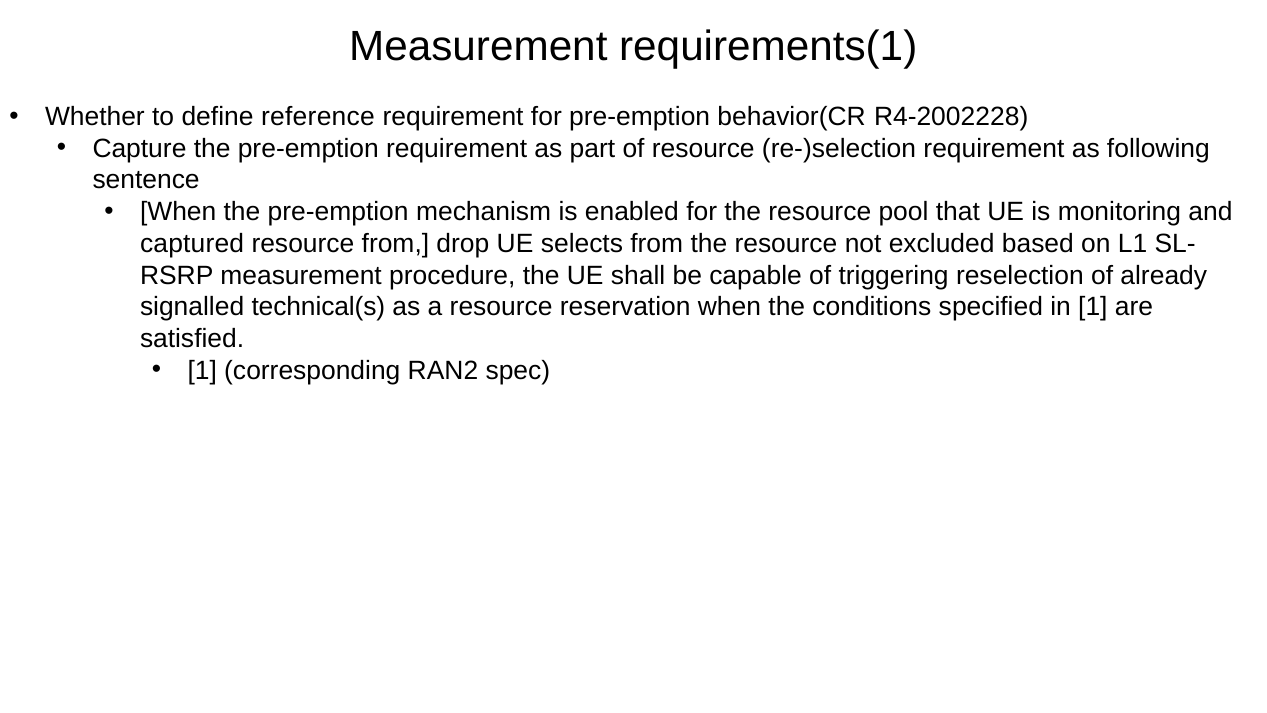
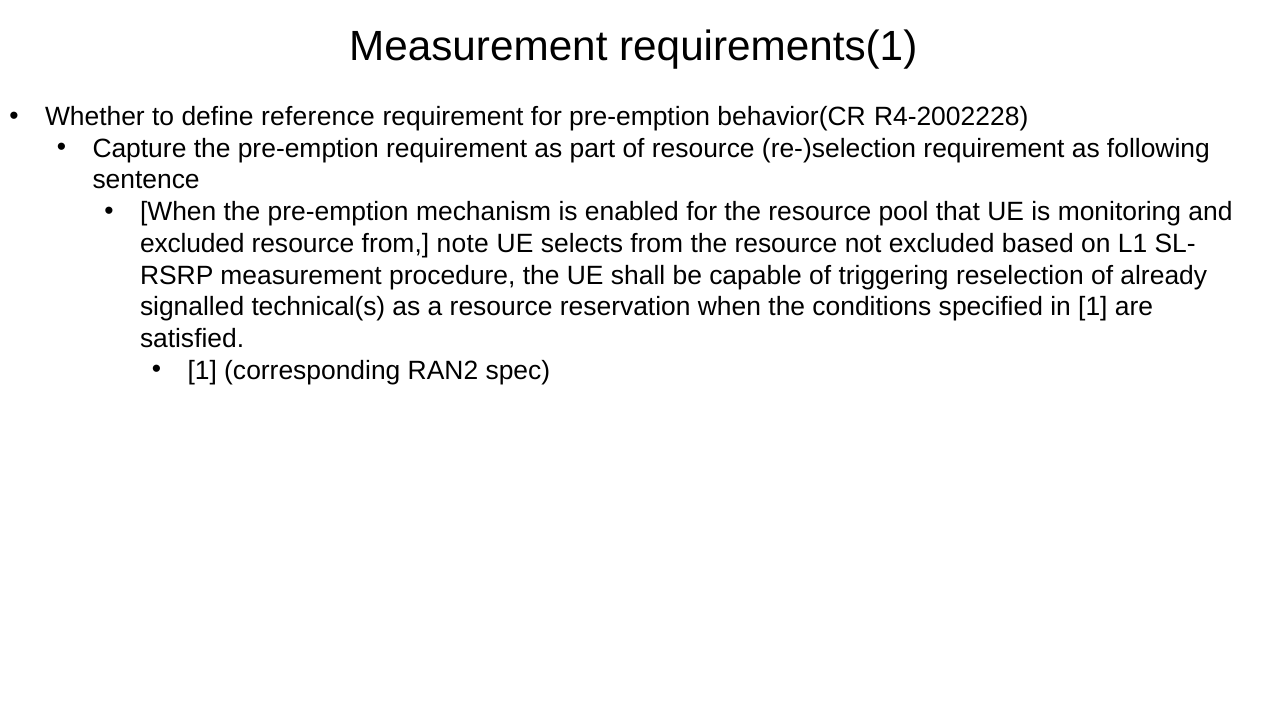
captured: captured -> excluded (192, 244)
drop: drop -> note (463, 244)
